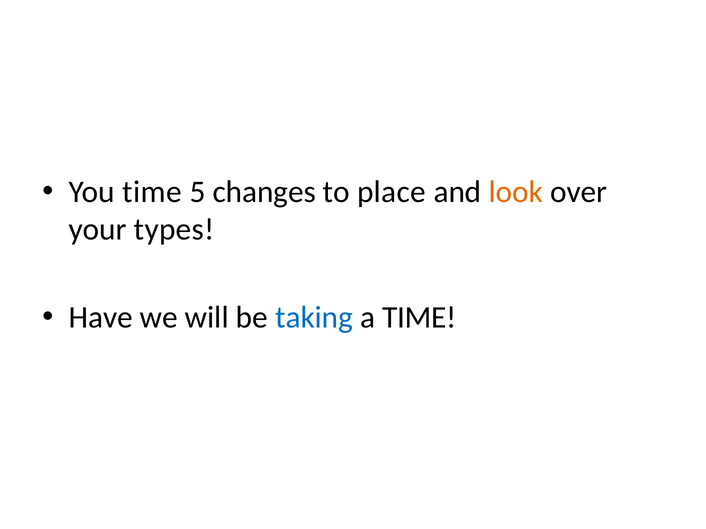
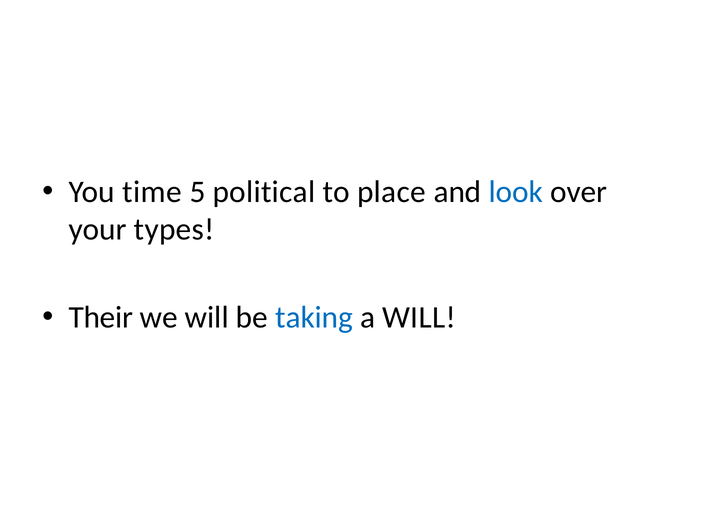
changes: changes -> political (264, 192)
look colour: orange -> blue (516, 192)
Have: Have -> Their (101, 318)
a TIME: TIME -> WILL (419, 318)
